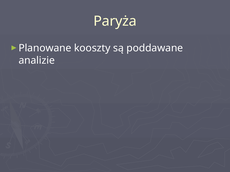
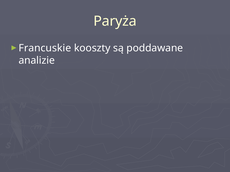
Planowane: Planowane -> Francuskie (45, 48)
